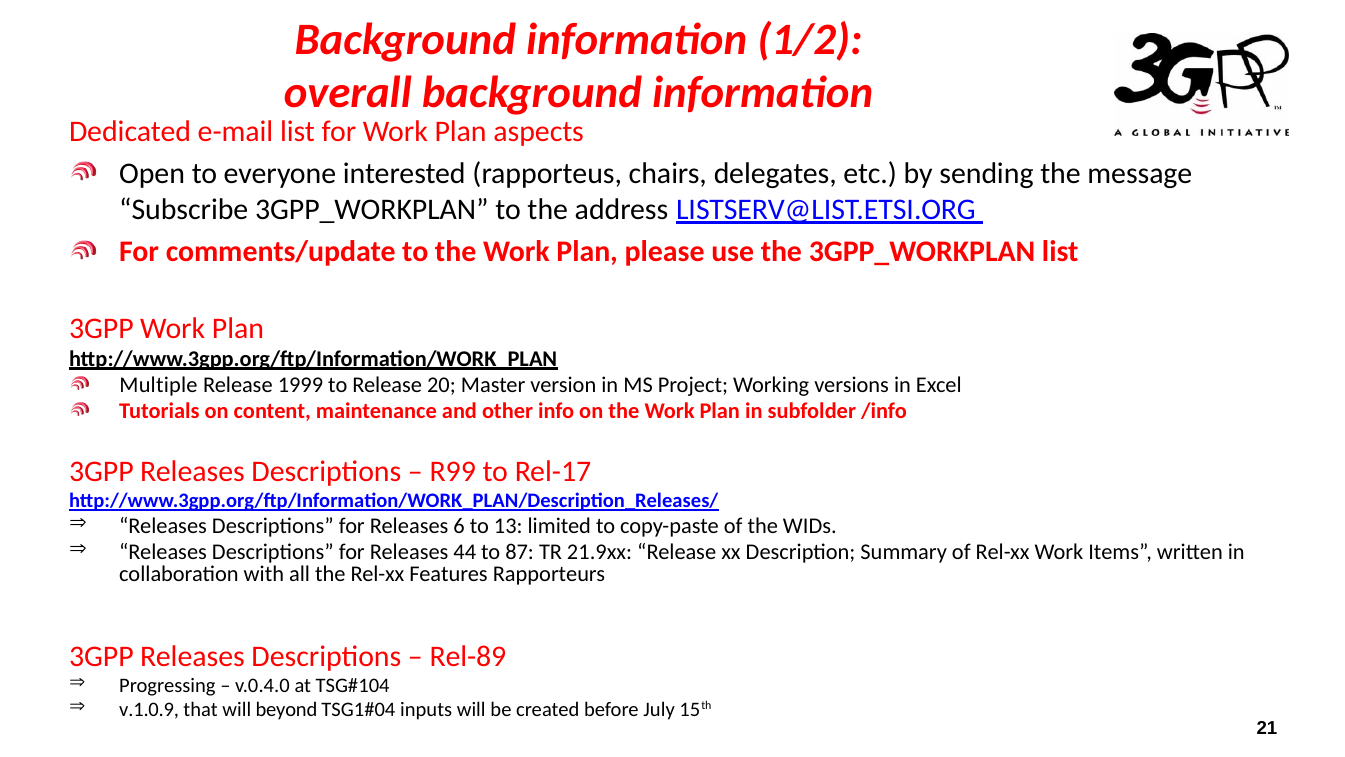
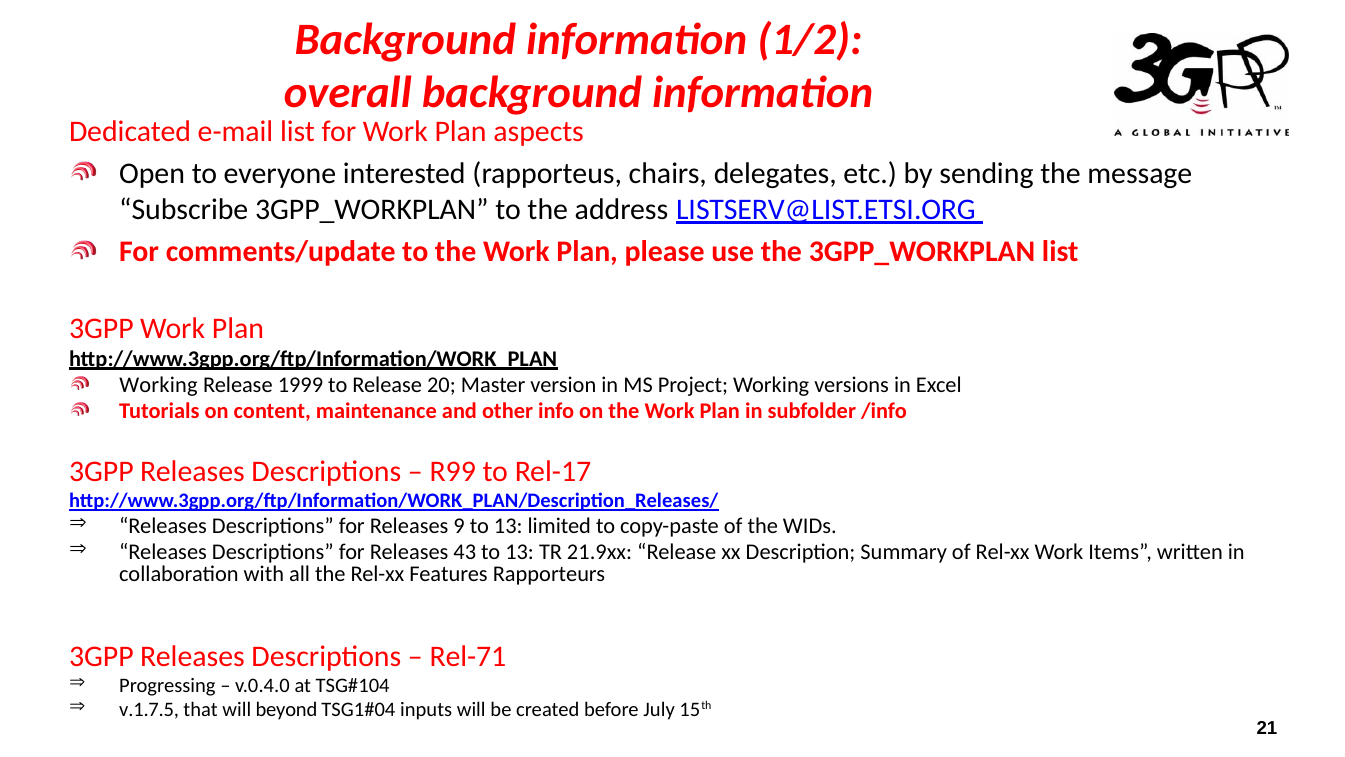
Multiple: Multiple -> Working (159, 385)
6: 6 -> 9 (459, 526)
44: 44 -> 43 (465, 552)
87: 87 -> 13 (520, 552)
Rel-89: Rel-89 -> Rel-71 (468, 656)
v.1.0.9: v.1.0.9 -> v.1.7.5 (149, 709)
